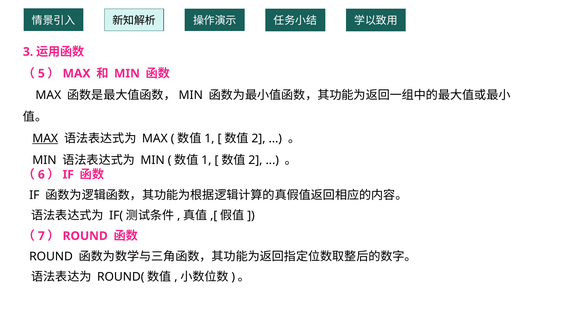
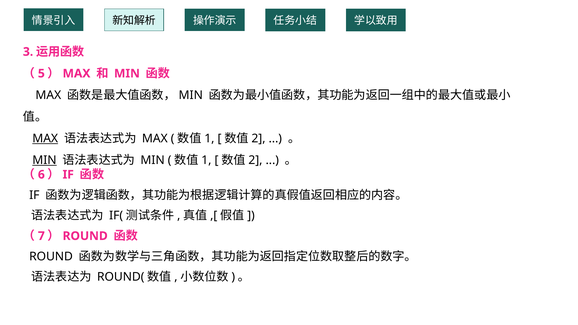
MIN underline: none -> present (44, 160)
